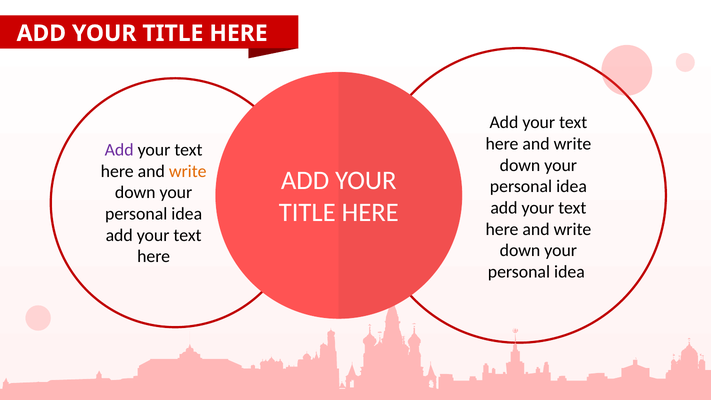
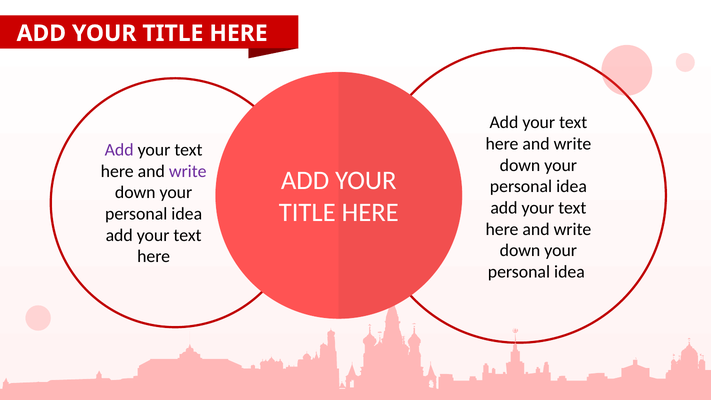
write colour: orange -> purple (188, 171)
